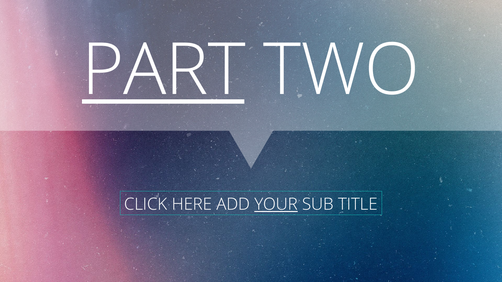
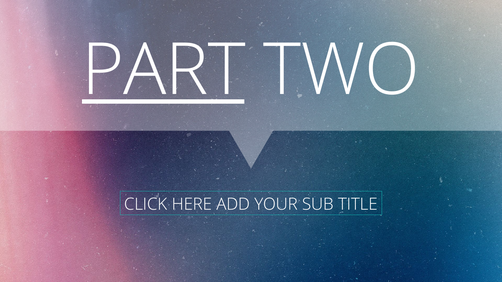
YOUR underline: present -> none (276, 205)
